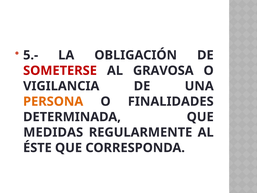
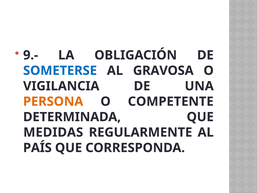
5.-: 5.- -> 9.- (31, 55)
SOMETERSE colour: red -> blue (60, 71)
FINALIDADES: FINALIDADES -> COMPETENTE (171, 101)
ÉSTE: ÉSTE -> PAÍS (37, 148)
